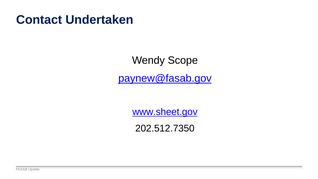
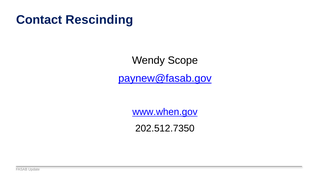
Undertaken: Undertaken -> Rescinding (99, 20)
www.sheet.gov: www.sheet.gov -> www.when.gov (165, 112)
